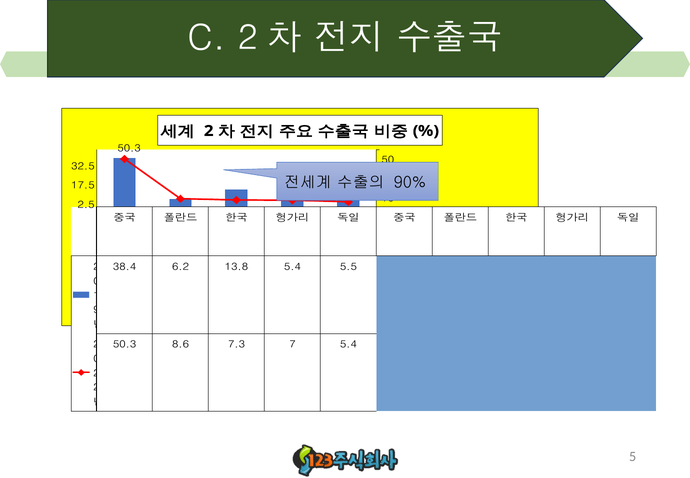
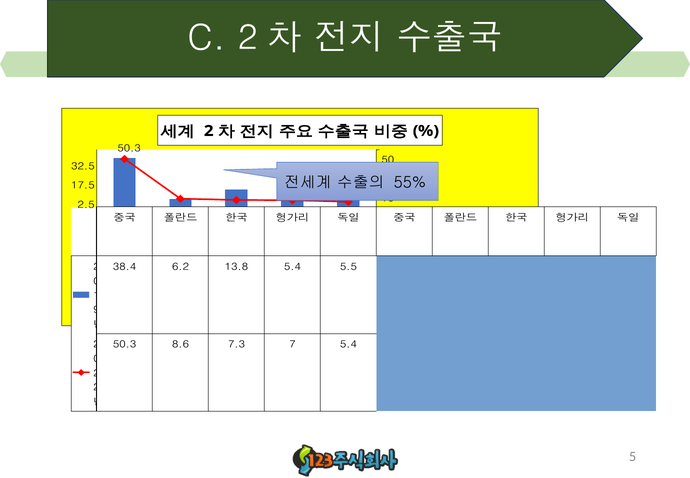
90%: 90% -> 55% (410, 182)
